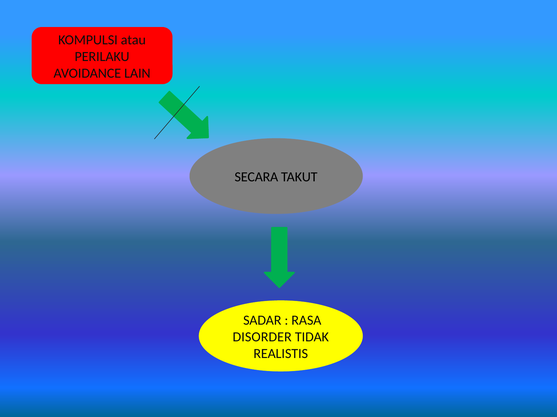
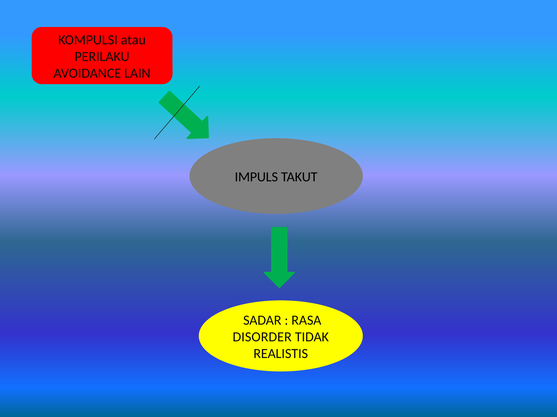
SECARA: SECARA -> IMPULS (256, 177)
